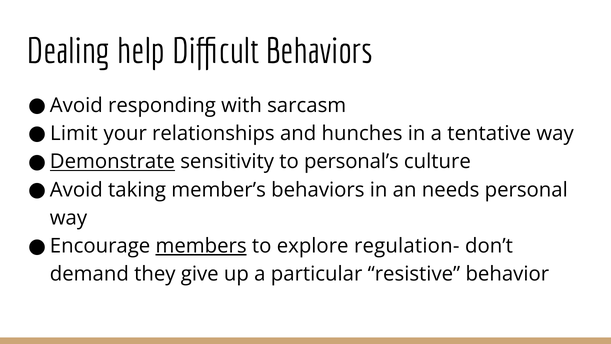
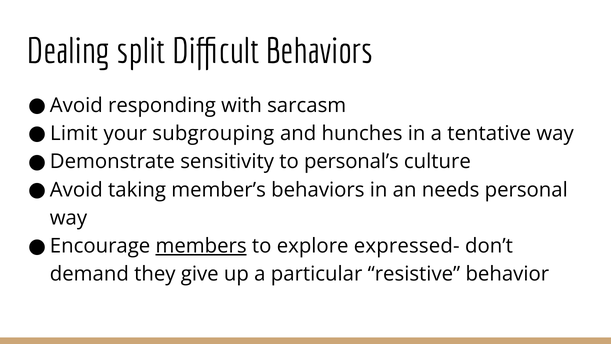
help: help -> split (141, 52)
relationships: relationships -> subgrouping (213, 133)
Demonstrate underline: present -> none (112, 162)
regulation-: regulation- -> expressed- (407, 246)
